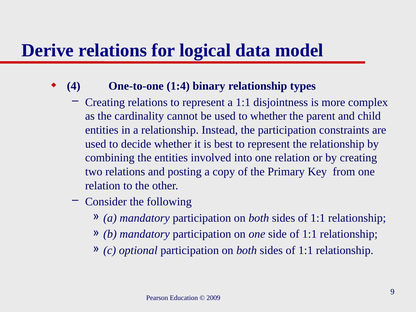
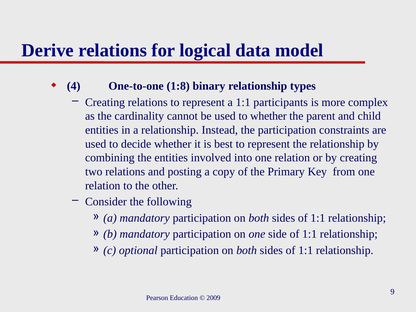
1:4: 1:4 -> 1:8 (178, 86)
disjointness: disjointness -> participants (281, 102)
